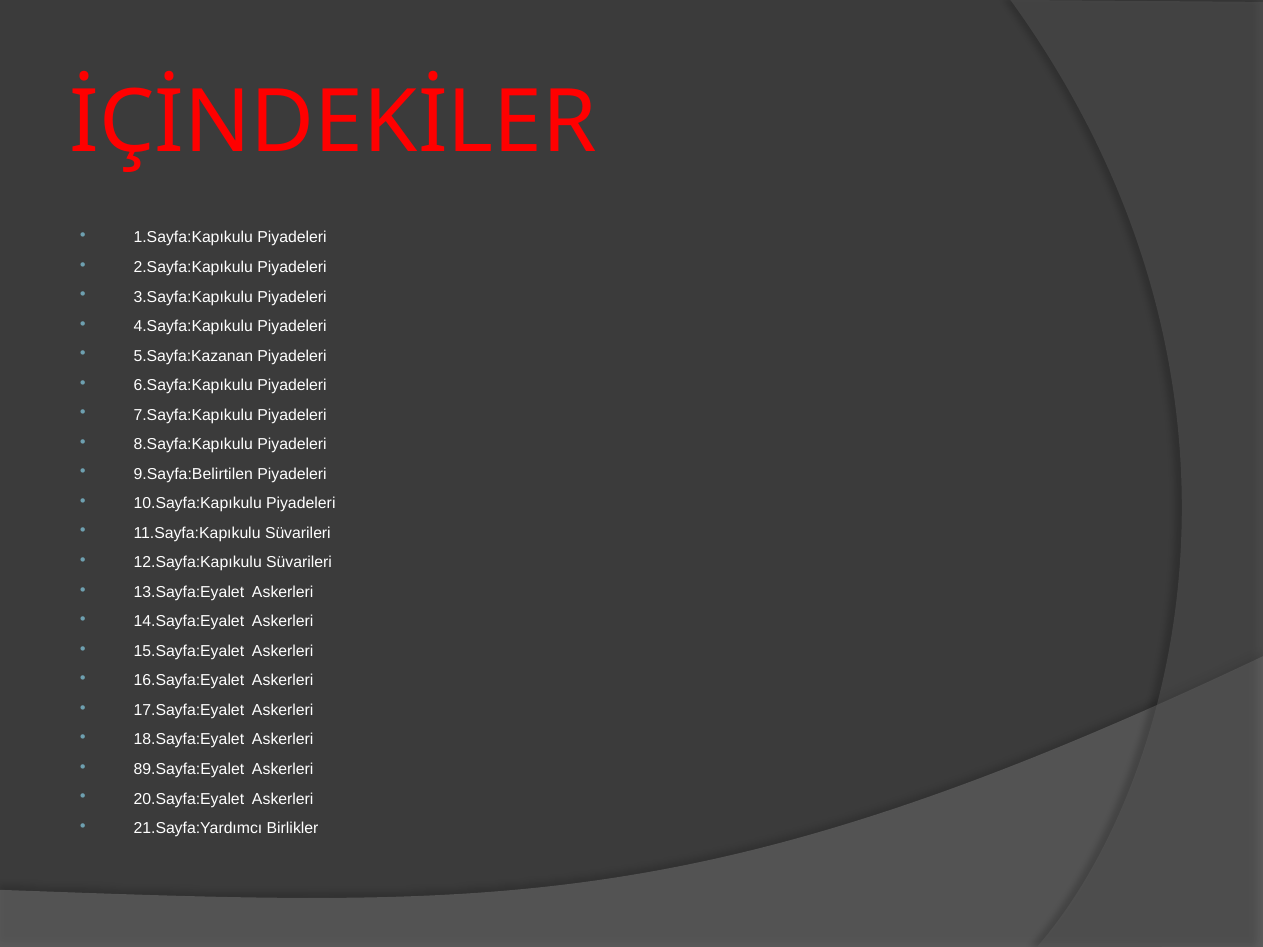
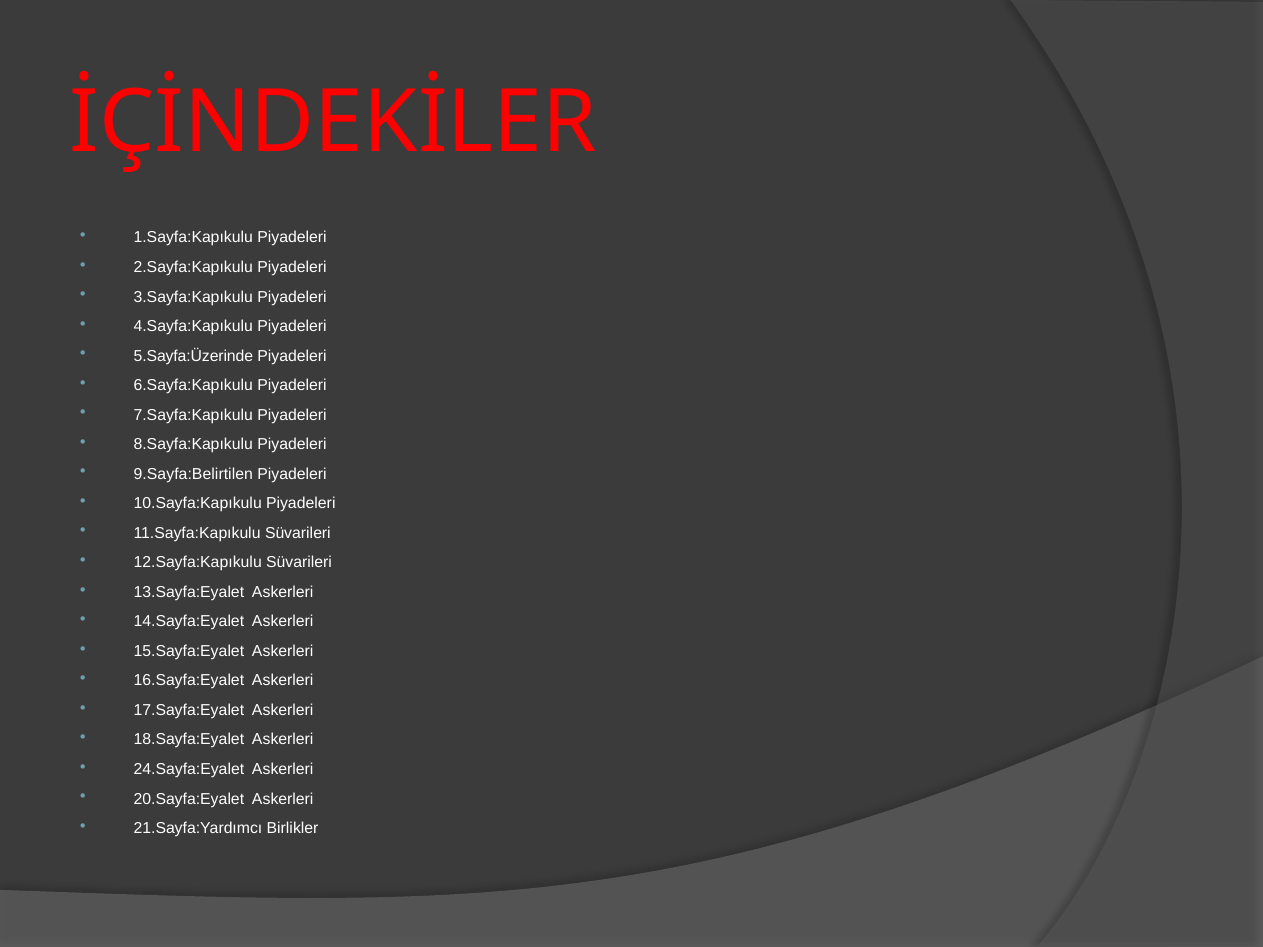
5.Sayfa:Kazanan: 5.Sayfa:Kazanan -> 5.Sayfa:Üzerinde (193, 356)
89.Sayfa:Eyalet: 89.Sayfa:Eyalet -> 24.Sayfa:Eyalet (189, 769)
